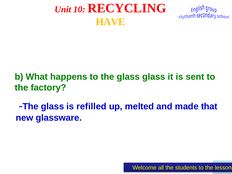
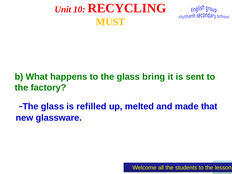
HAVE: HAVE -> MUST (110, 22)
glass glass: glass -> bring (154, 77)
